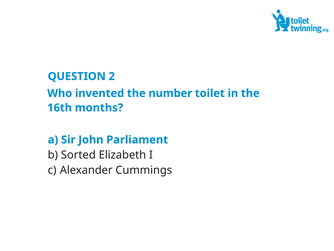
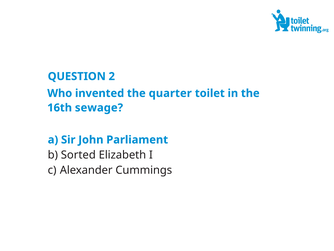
number: number -> quarter (170, 93)
months: months -> sewage (99, 108)
